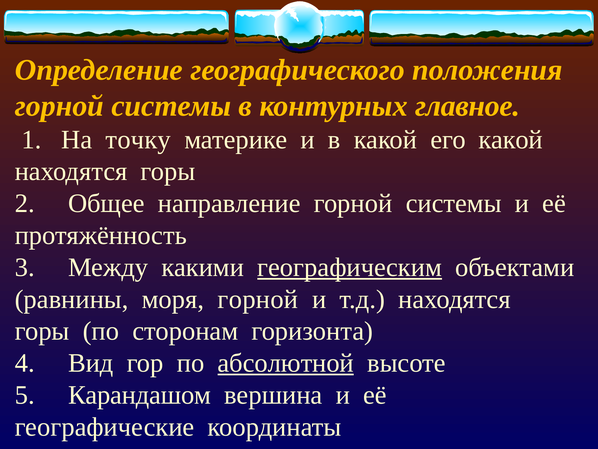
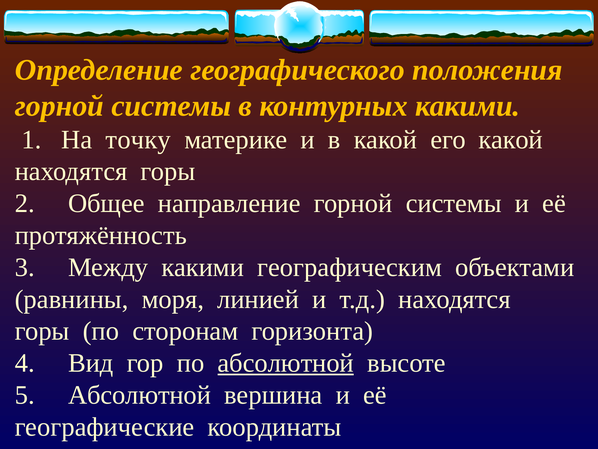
контурных главное: главное -> какими (467, 106)
географическим underline: present -> none (350, 267)
моря горной: горной -> линией (258, 299)
5 Карандашом: Карандашом -> Абсолютной (140, 395)
